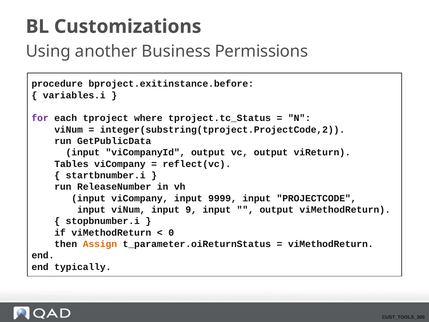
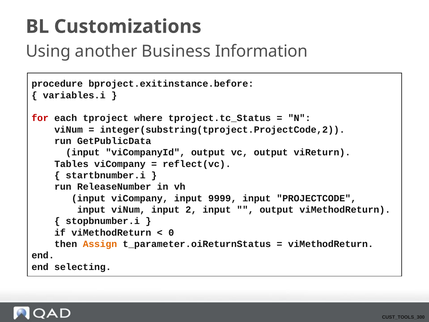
Permissions: Permissions -> Information (261, 51)
for colour: purple -> red (40, 118)
9: 9 -> 2 (191, 209)
typically: typically -> selecting (83, 267)
